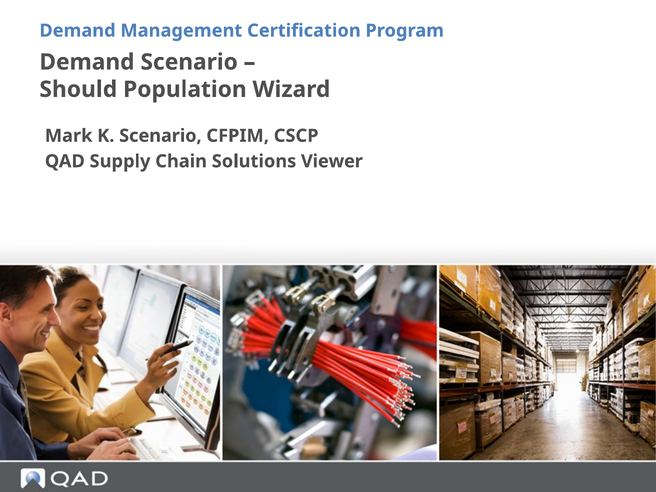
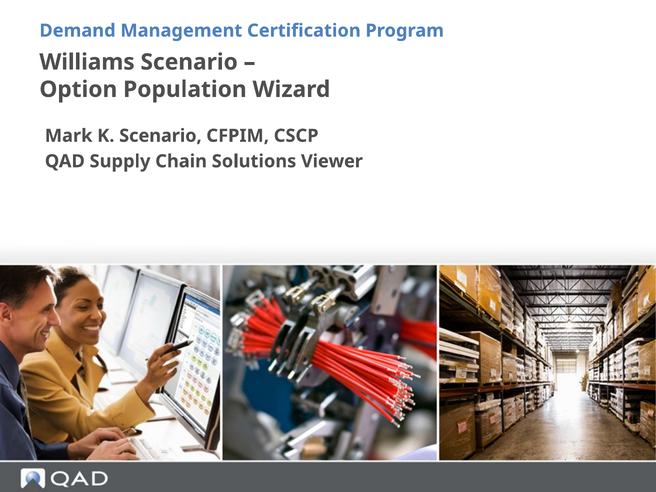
Demand: Demand -> Williams (87, 62)
Should: Should -> Option (78, 89)
